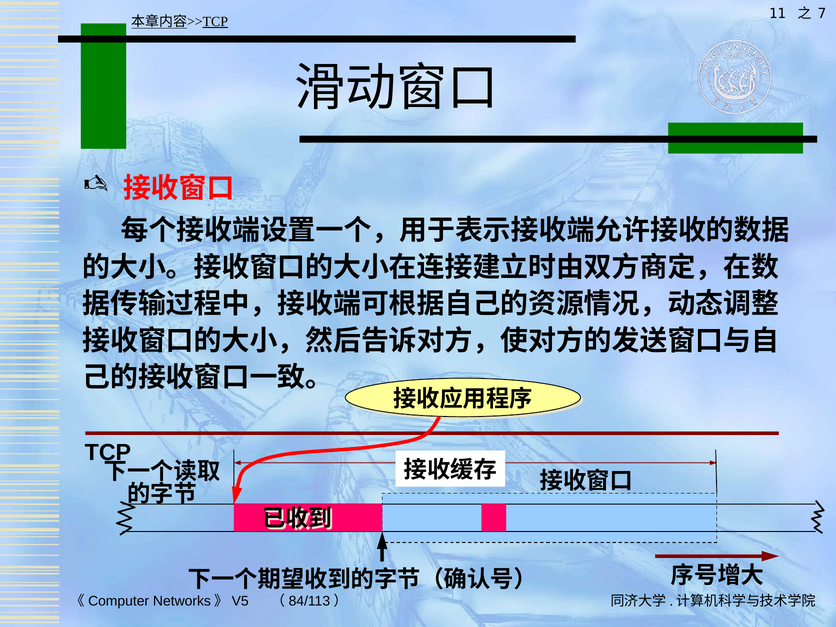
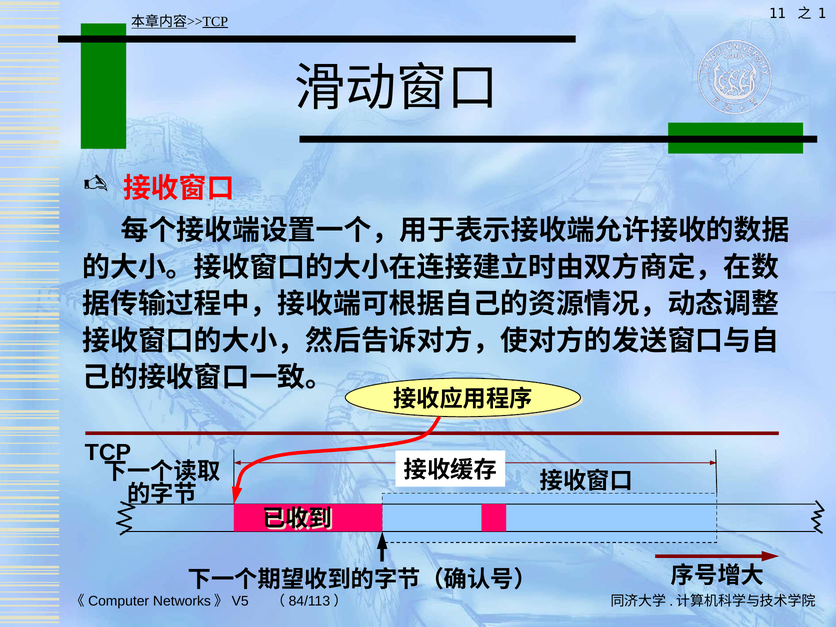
7: 7 -> 1 (822, 14)
